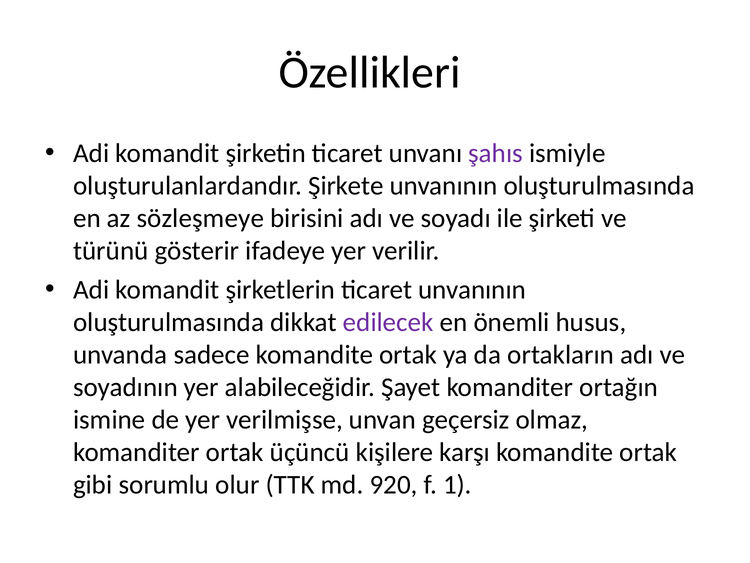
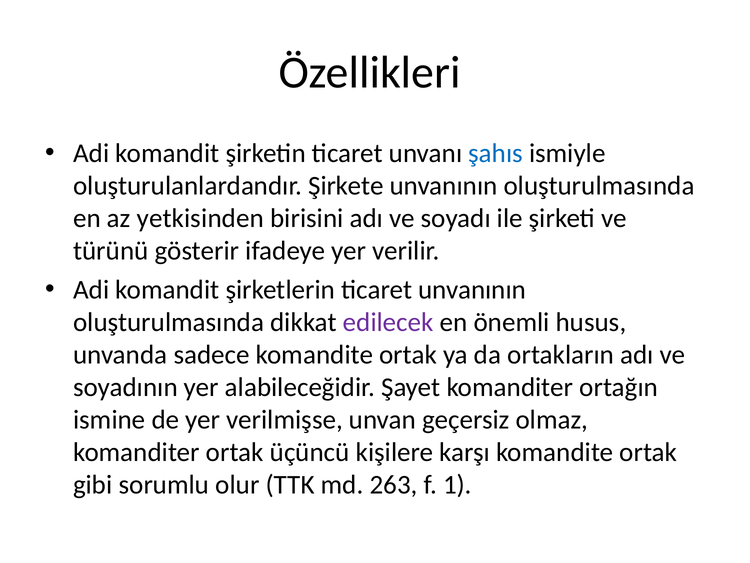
şahıs colour: purple -> blue (496, 153)
sözleşmeye: sözleşmeye -> yetkisinden (200, 218)
920: 920 -> 263 (394, 485)
